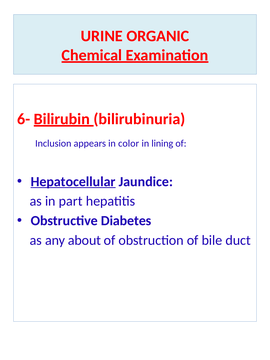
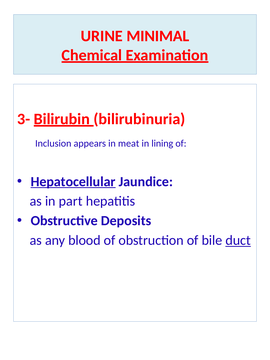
ORGANIC: ORGANIC -> MINIMAL (158, 36)
6-: 6- -> 3- (24, 119)
color: color -> meat (129, 143)
Diabetes: Diabetes -> Deposits (126, 221)
about: about -> blood (84, 240)
duct underline: none -> present (238, 240)
